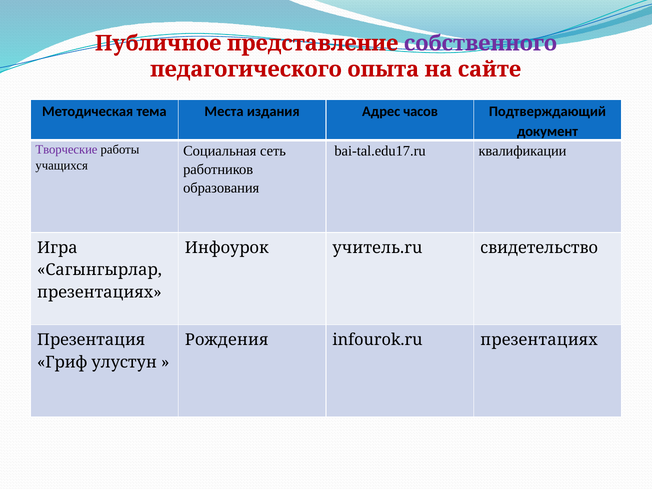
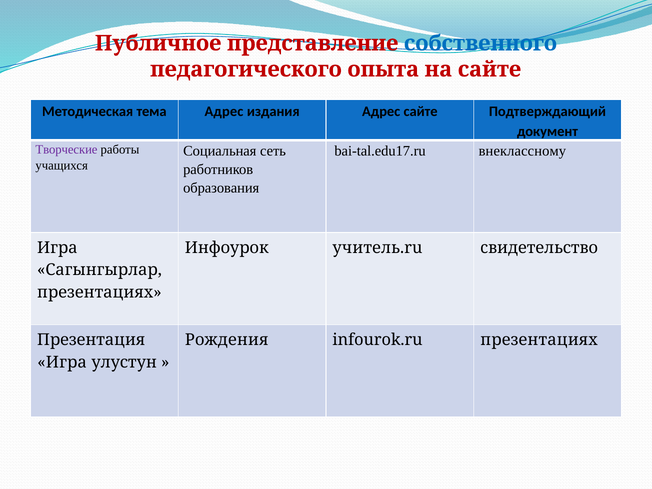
собственного colour: purple -> blue (480, 43)
тема Места: Места -> Адрес (224, 111)
Адрес часов: часов -> сайте (421, 111)
квалификации: квалификации -> внеклассному (522, 151)
Гриф: Гриф -> Игра (62, 362)
